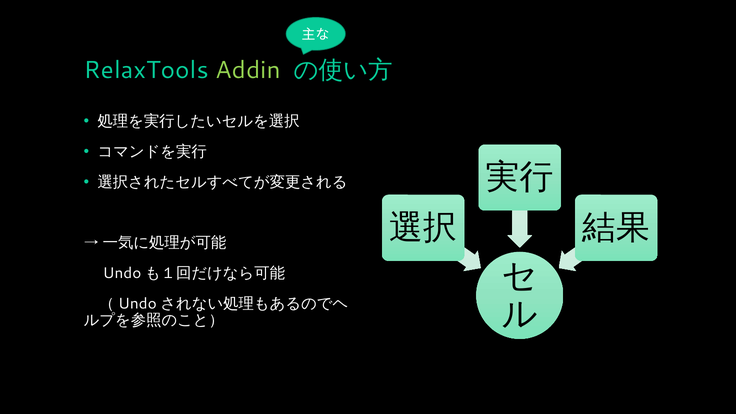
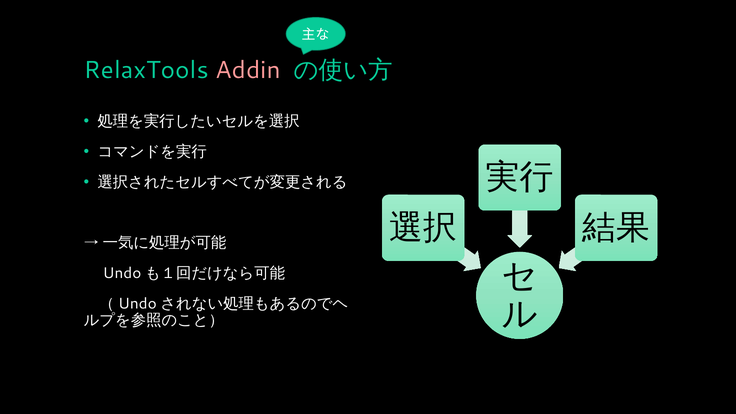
Addin colour: light green -> pink (248, 70)
